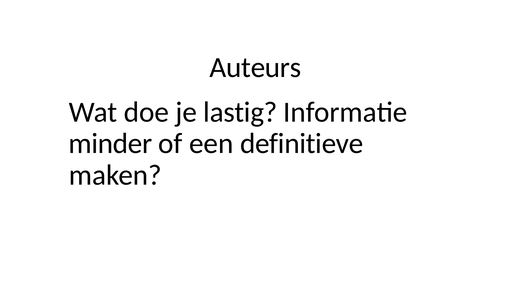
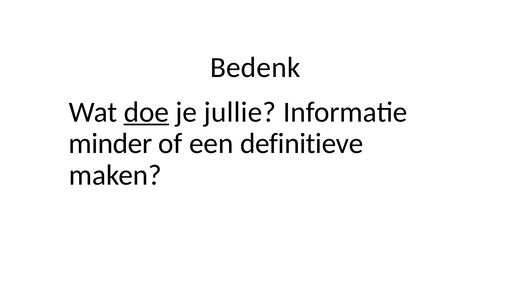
Auteurs: Auteurs -> Bedenk (255, 68)
doe underline: none -> present (146, 112)
lastig: lastig -> jullie (240, 112)
